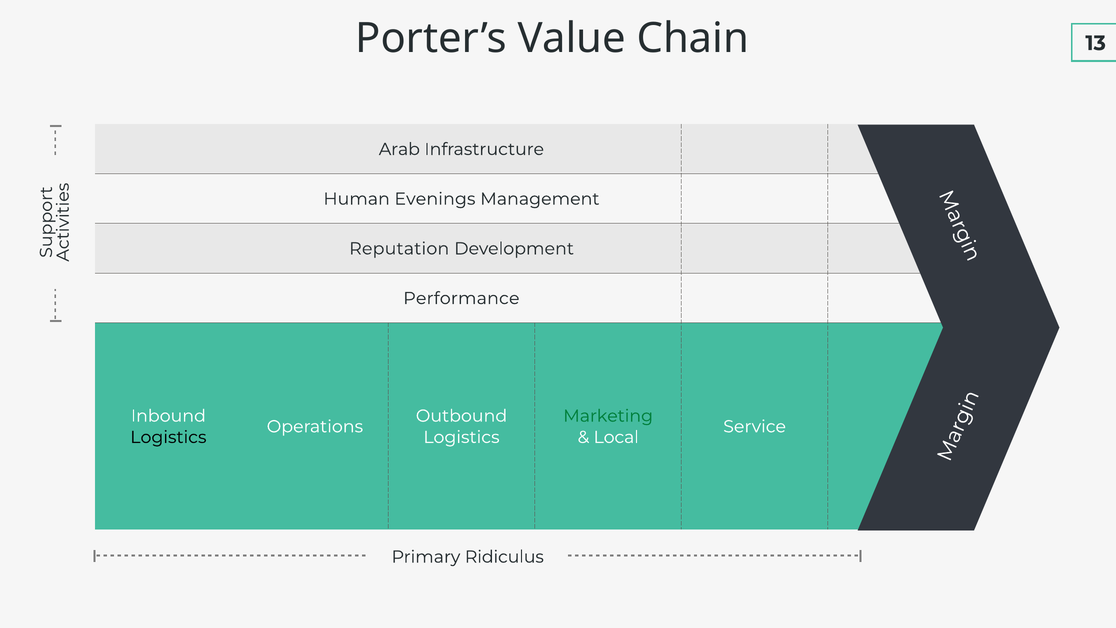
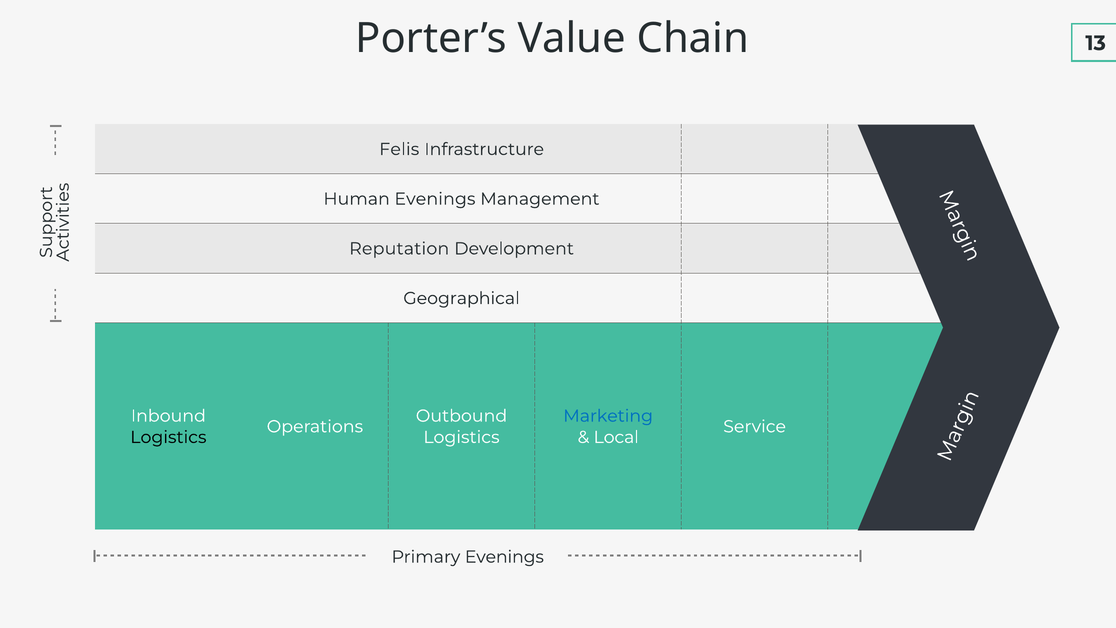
Arab: Arab -> Felis (399, 149)
Performance: Performance -> Geographical (461, 298)
Marketing colour: green -> blue (608, 416)
Primary Ridiculus: Ridiculus -> Evenings (504, 557)
